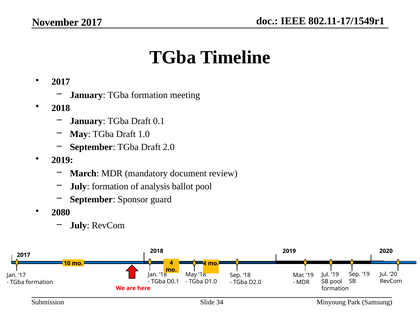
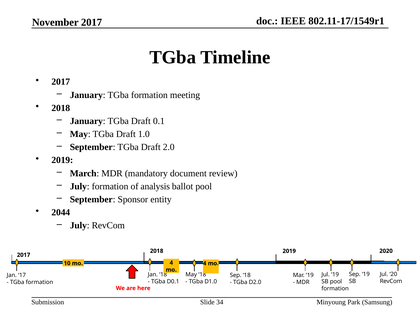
guard: guard -> entity (161, 199)
2080: 2080 -> 2044 (61, 212)
